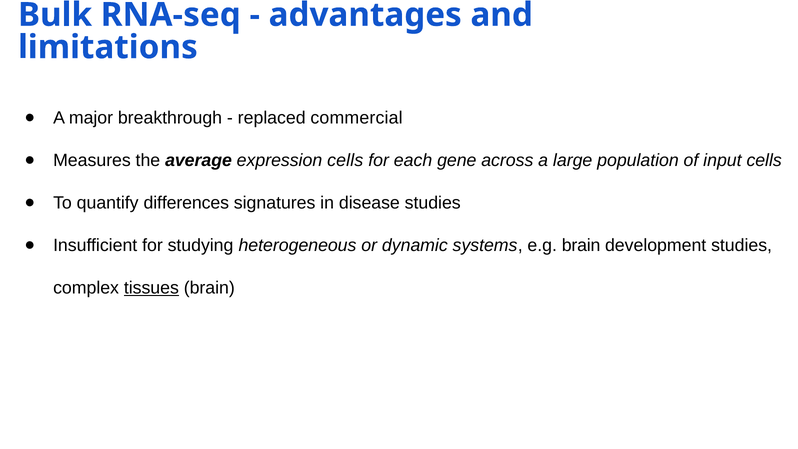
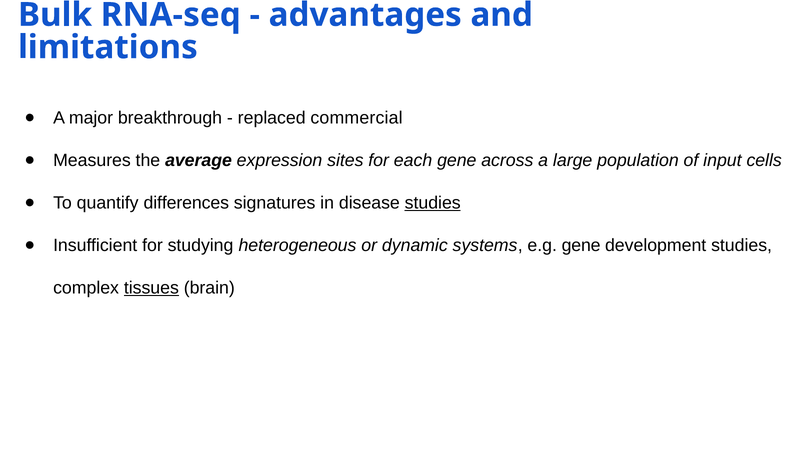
expression cells: cells -> sites (345, 160)
studies underline: none -> present (433, 203)
e.g brain: brain -> gene (581, 245)
